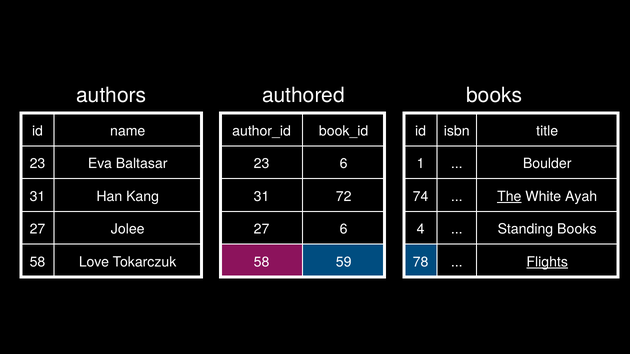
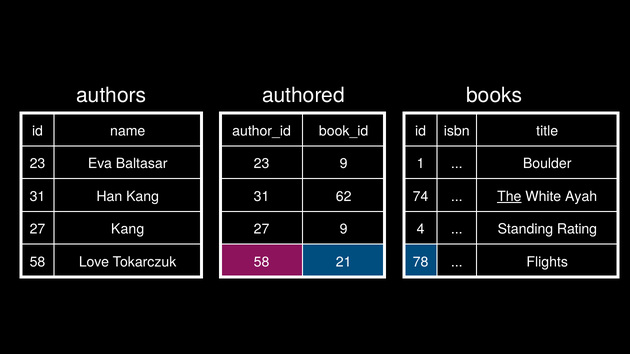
23 6: 6 -> 9 (344, 164)
72: 72 -> 62 (344, 197)
27 Jolee: Jolee -> Kang (128, 229)
27 6: 6 -> 9 (344, 229)
Standing Books: Books -> Rating (577, 229)
59: 59 -> 21 (344, 262)
Flights underline: present -> none (547, 262)
